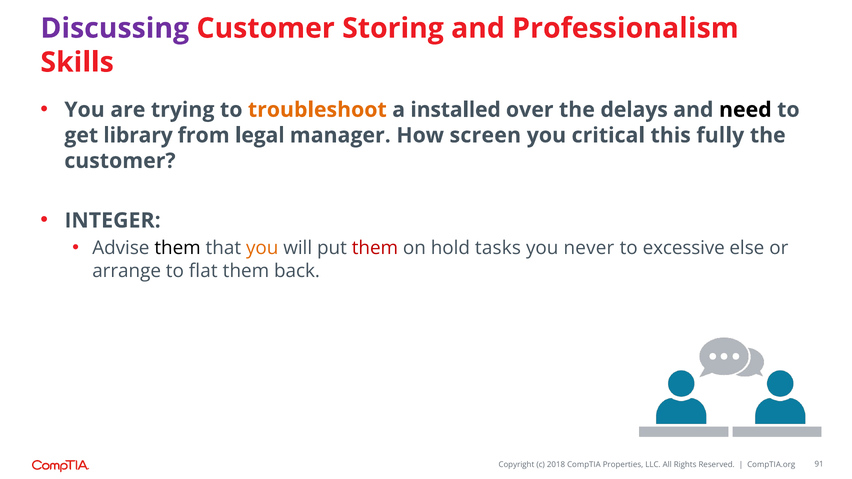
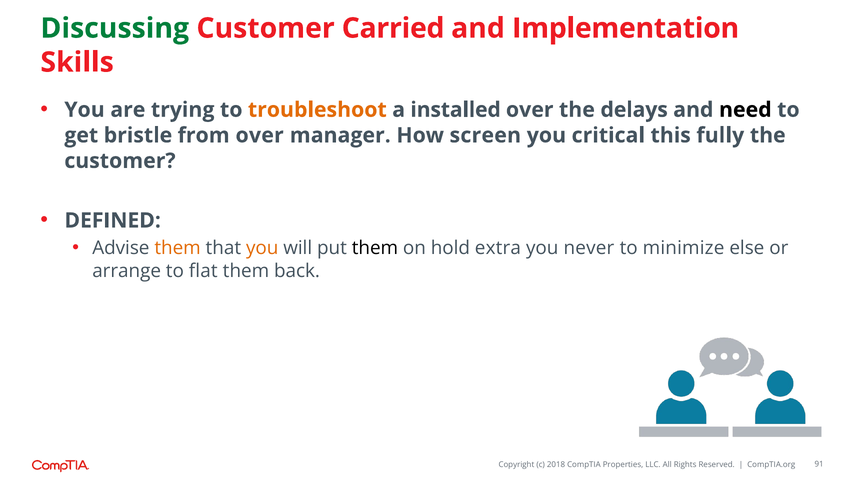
Discussing colour: purple -> green (115, 28)
Storing: Storing -> Carried (393, 28)
Professionalism: Professionalism -> Implementation (626, 28)
library: library -> bristle (138, 135)
from legal: legal -> over (260, 135)
INTEGER: INTEGER -> DEFINED (113, 221)
them colour: black -> orange (178, 248)
them colour: red -> black (375, 248)
tasks: tasks -> extra (498, 248)
excessive: excessive -> minimize (684, 248)
